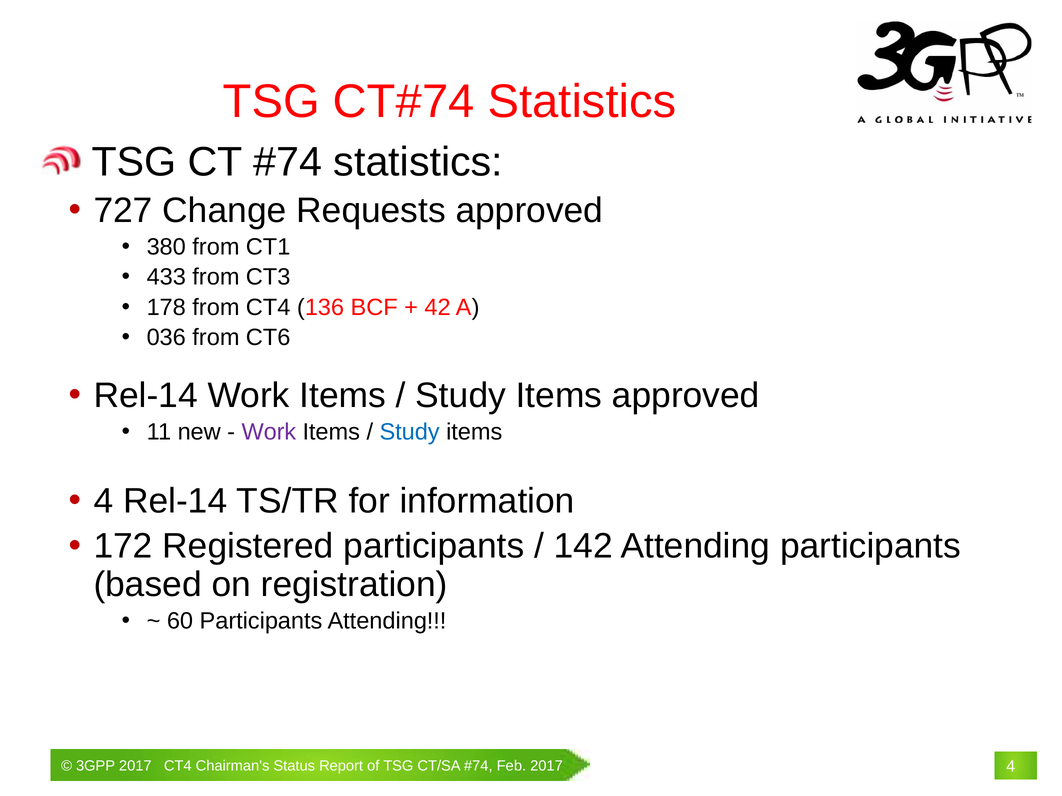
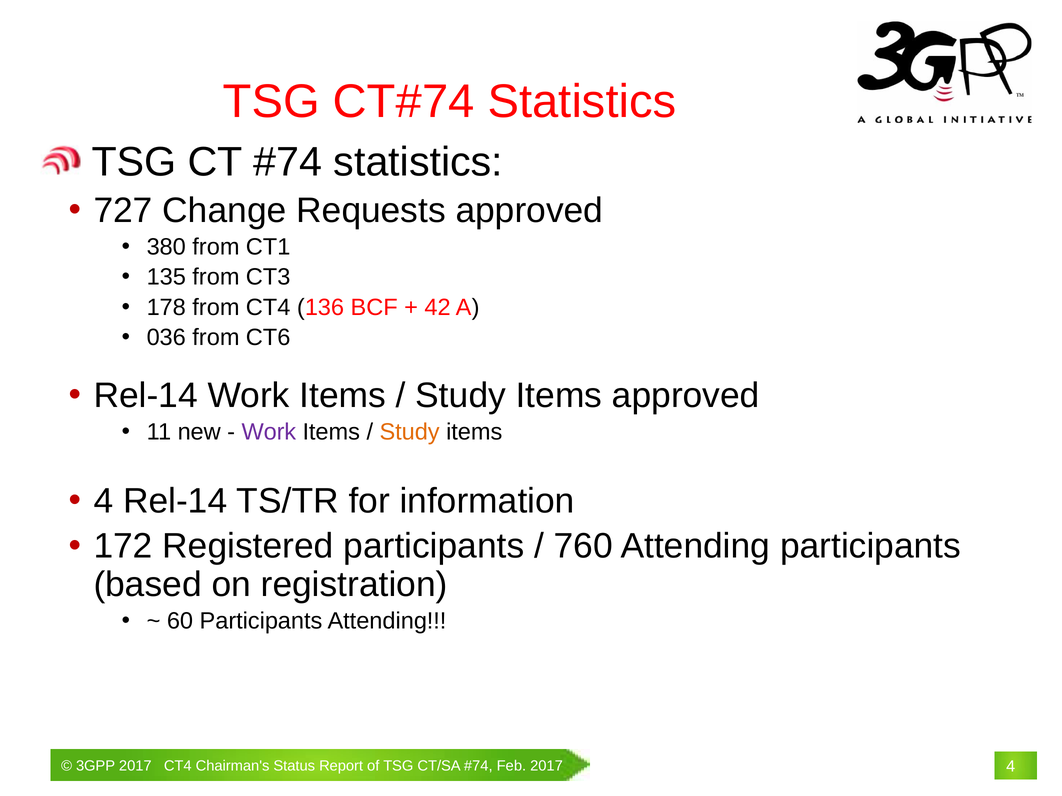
433: 433 -> 135 (166, 277)
Study colour: blue -> orange (410, 432)
142: 142 -> 760 (583, 547)
